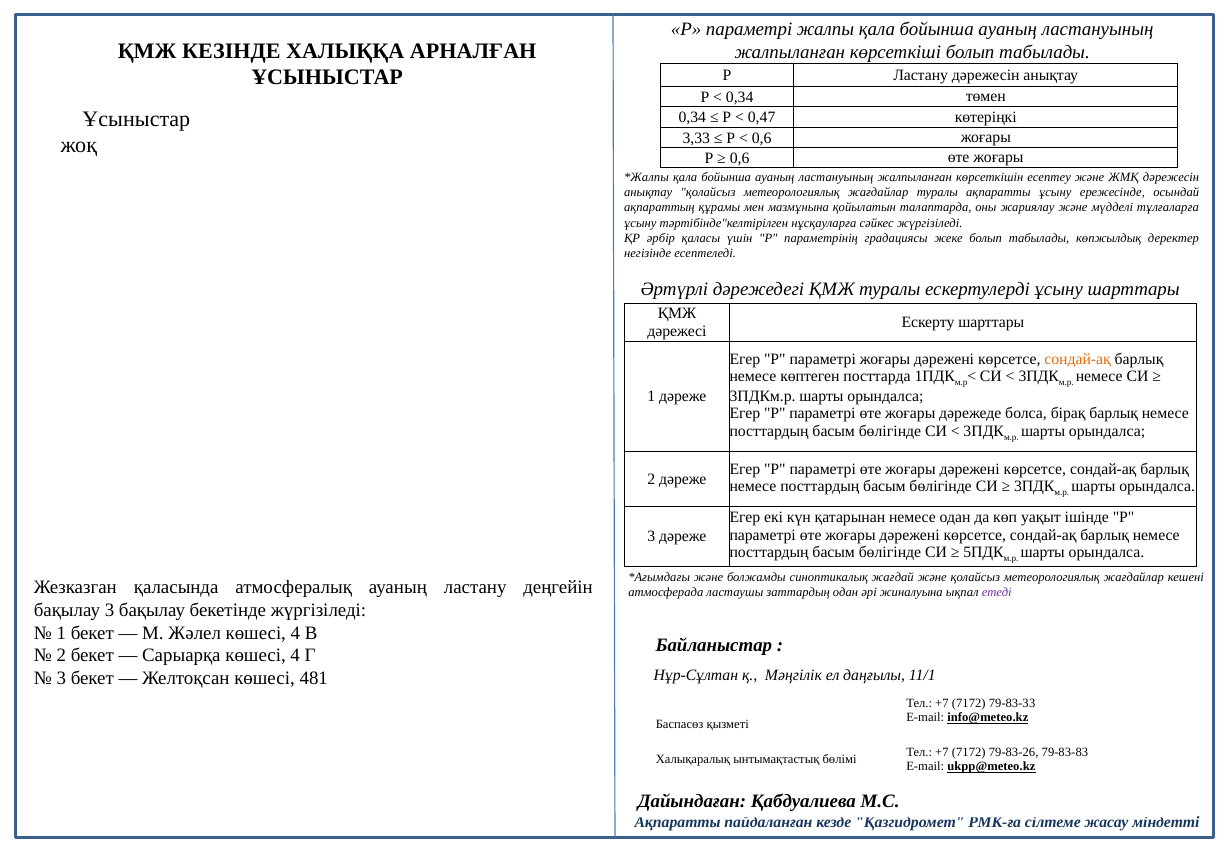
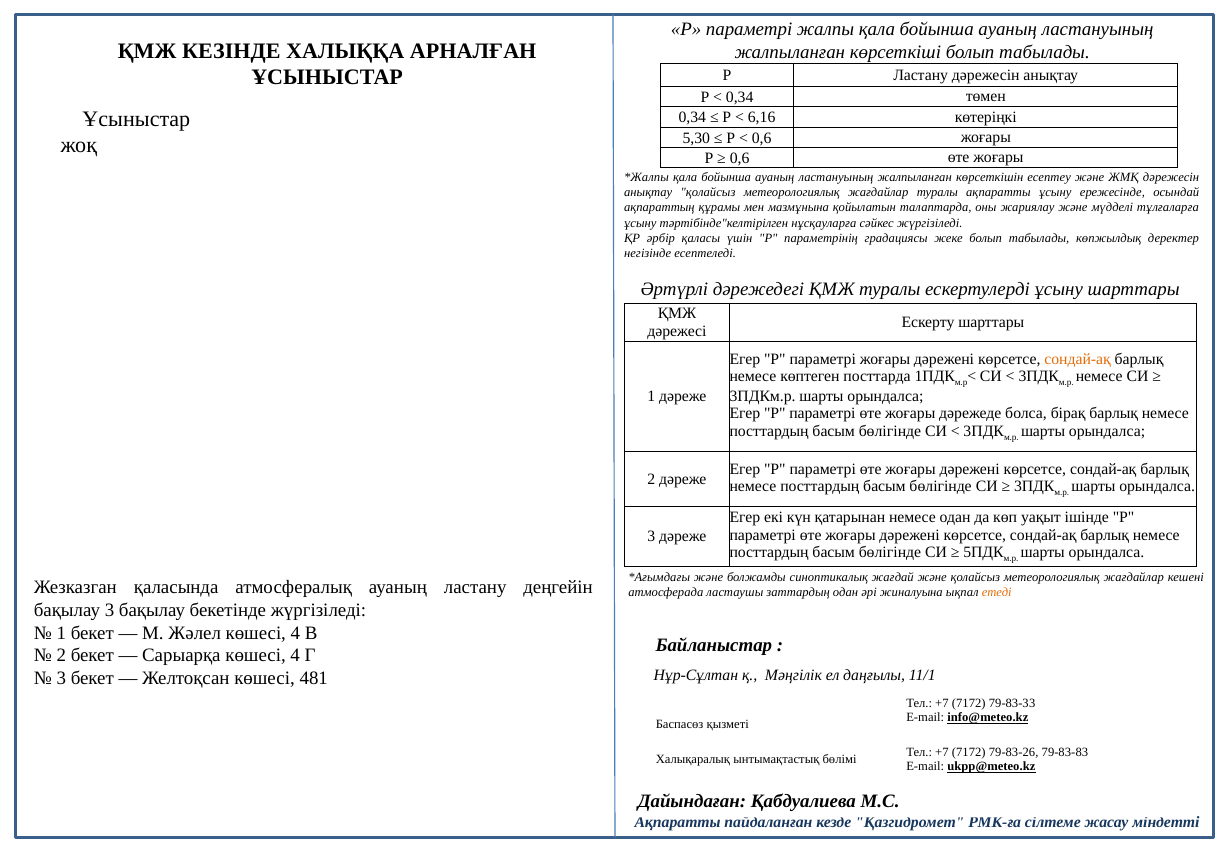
0,47: 0,47 -> 6,16 (762, 118)
3,33: 3,33 -> 5,30 (696, 138)
етеді colour: purple -> orange (997, 592)
